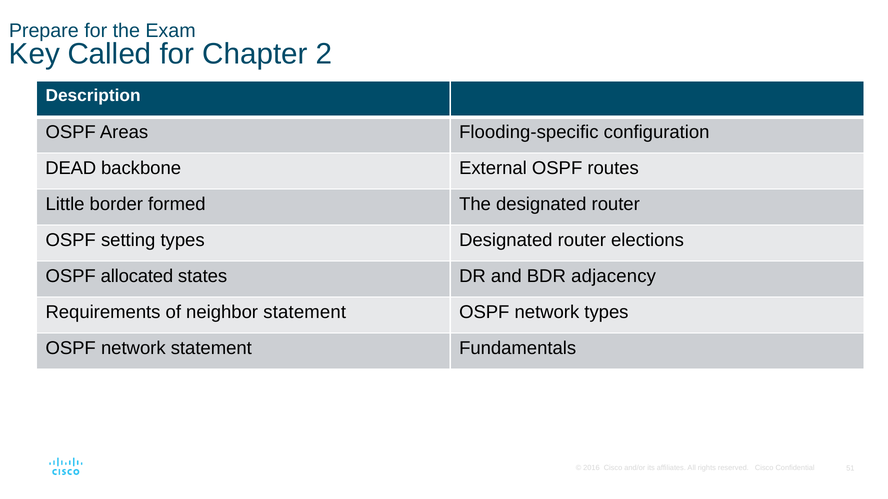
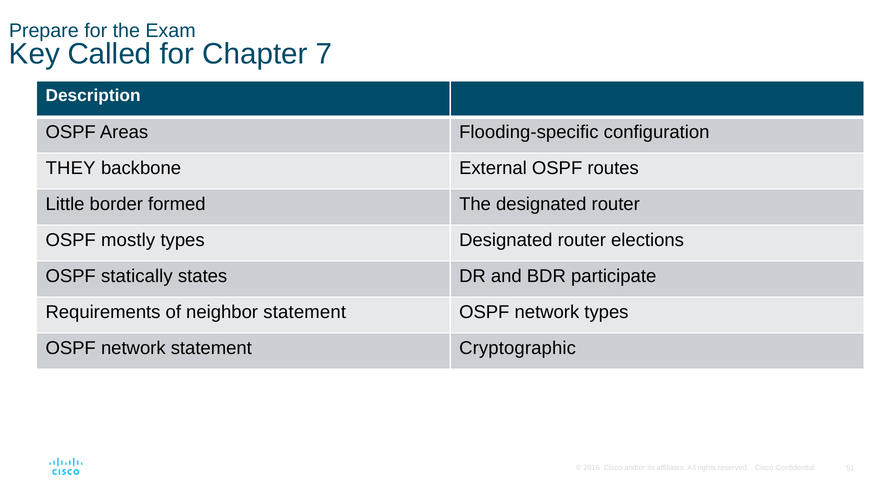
2: 2 -> 7 (324, 54)
DEAD: DEAD -> THEY (71, 168)
setting: setting -> mostly (128, 240)
allocated: allocated -> statically (137, 276)
adjacency: adjacency -> participate (614, 276)
Fundamentals: Fundamentals -> Cryptographic (518, 348)
